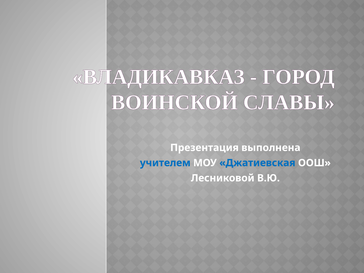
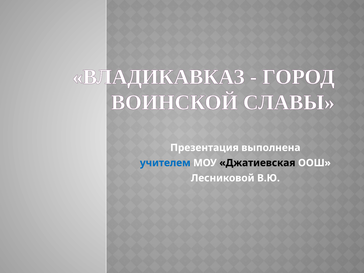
Джатиевская colour: blue -> black (257, 163)
